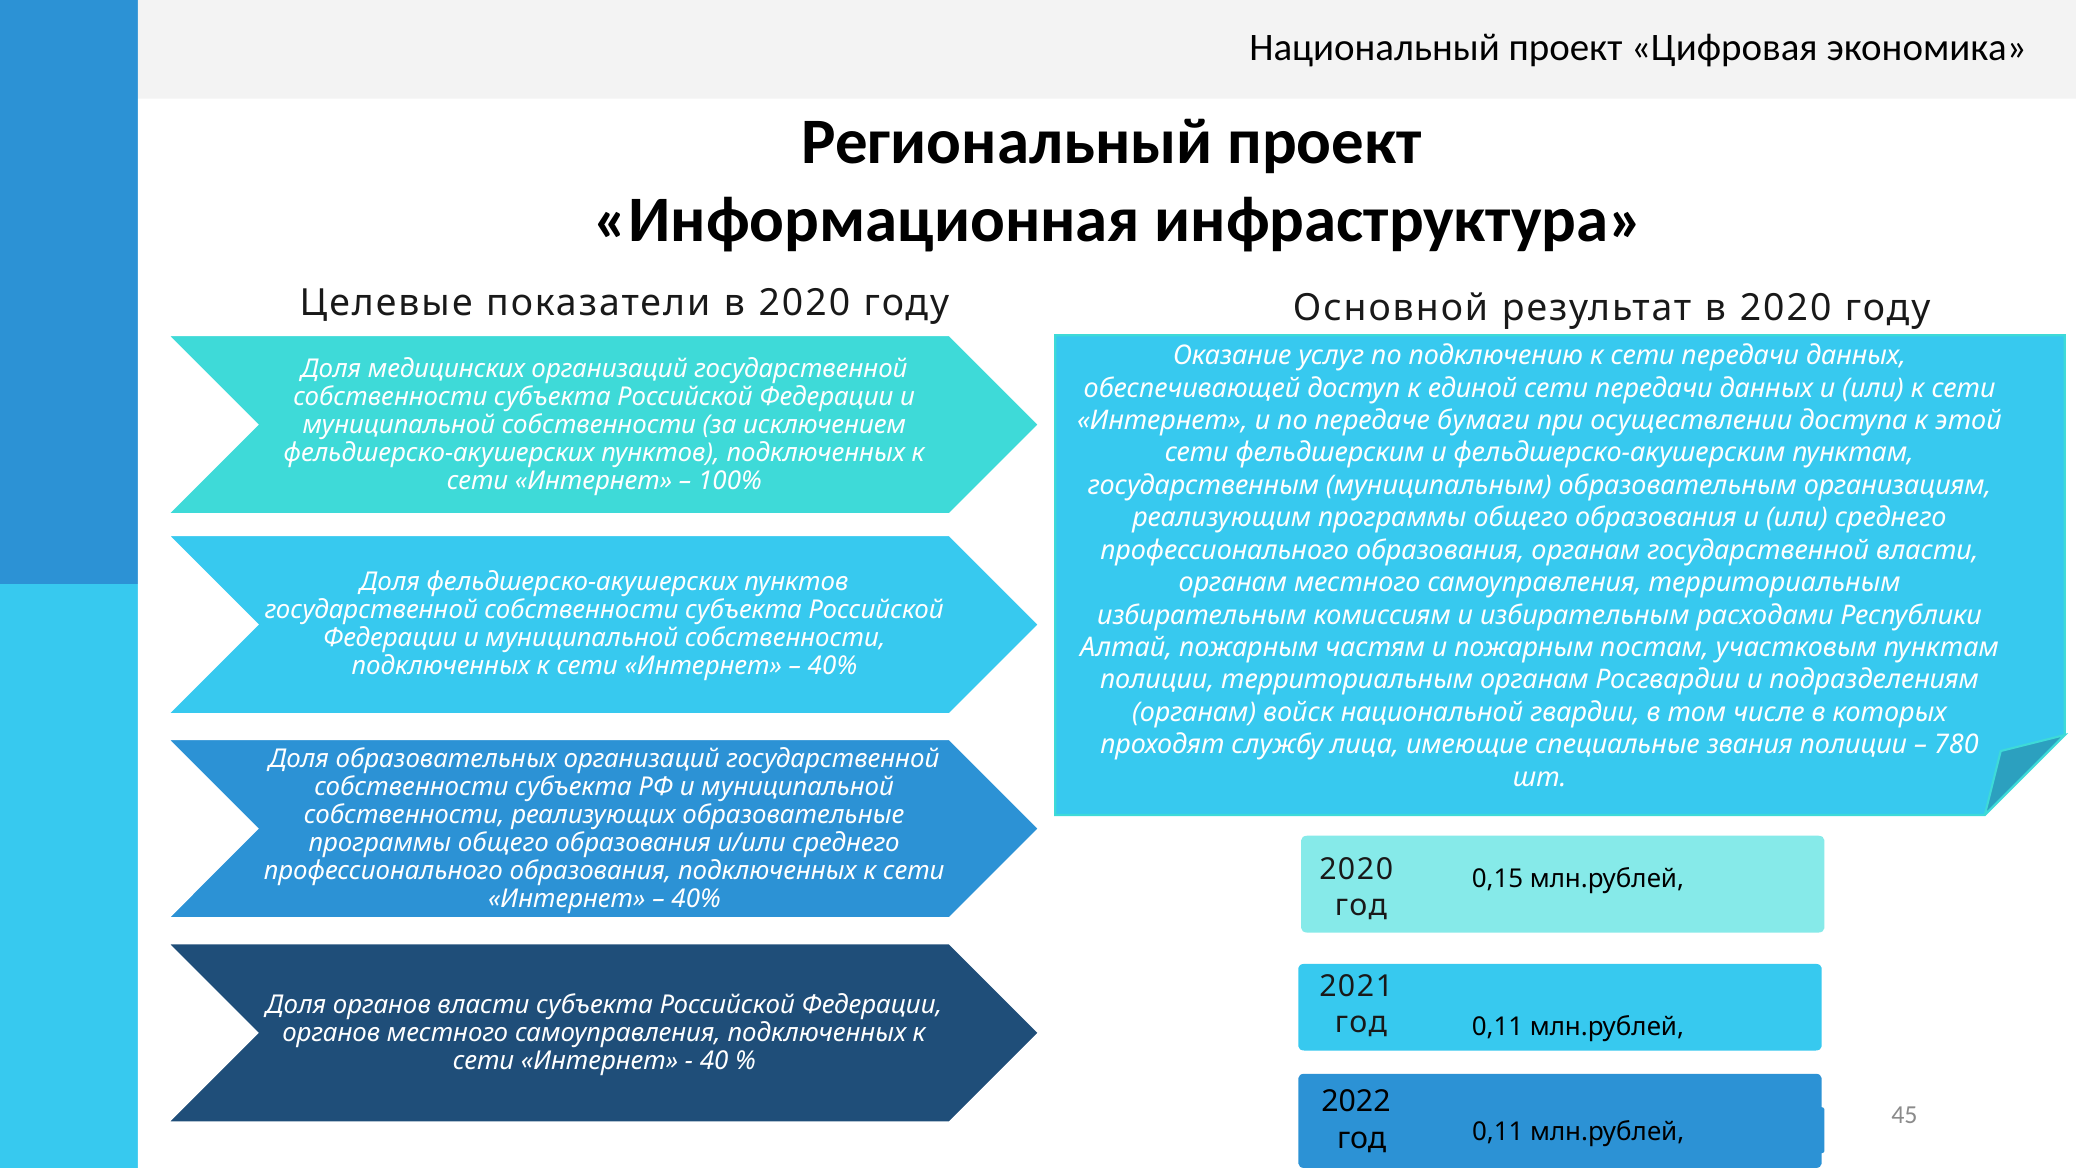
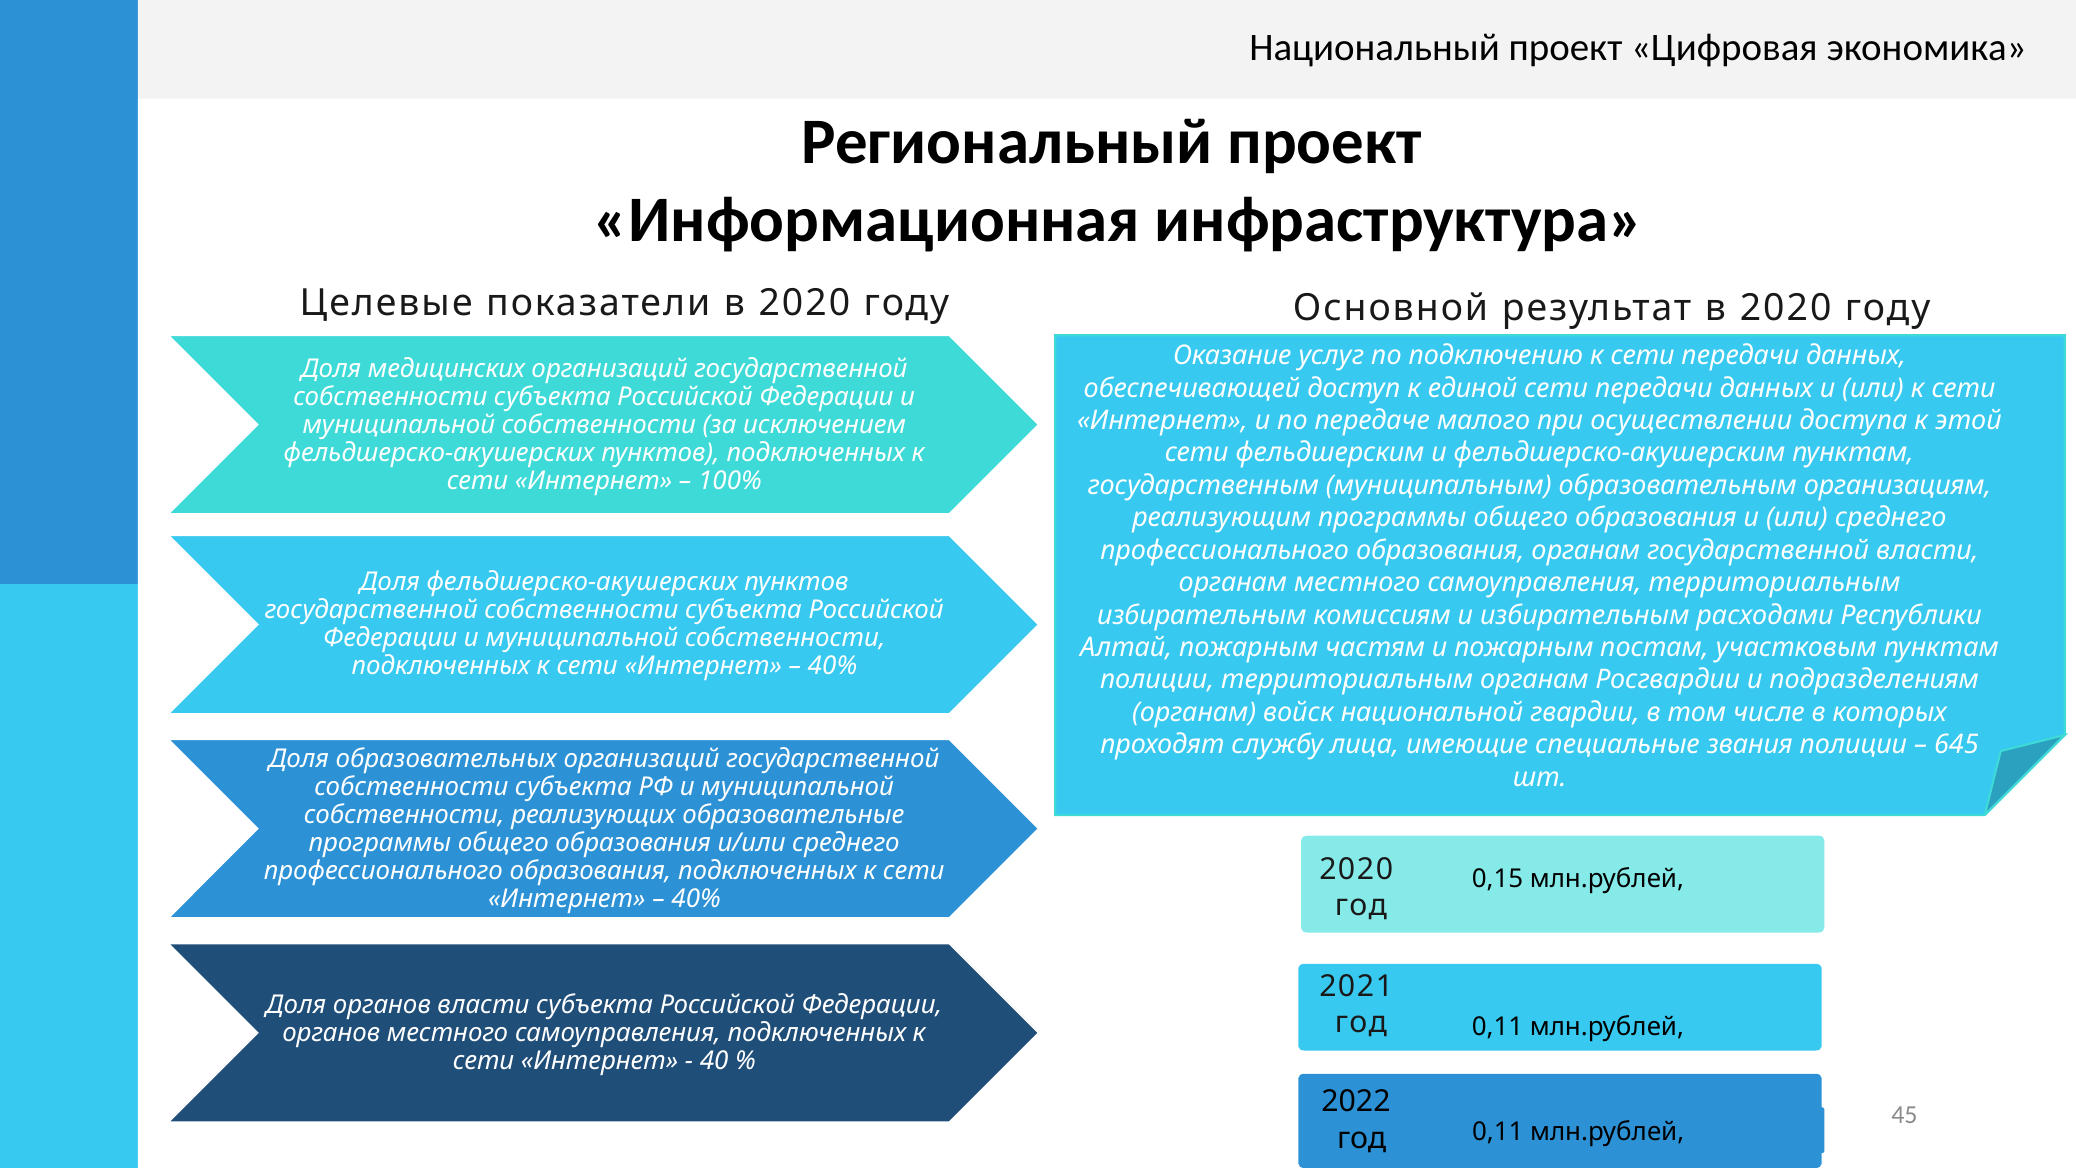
бумаги: бумаги -> малого (1484, 420)
780: 780 -> 645 (1956, 745)
